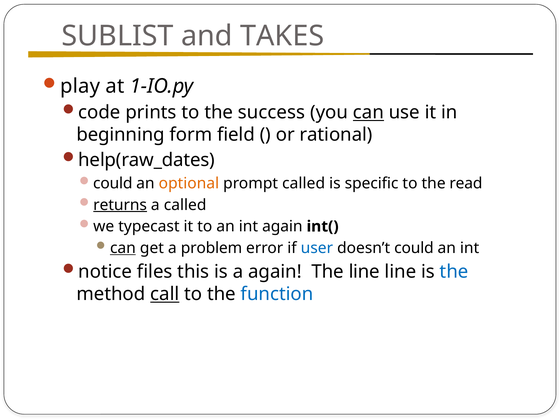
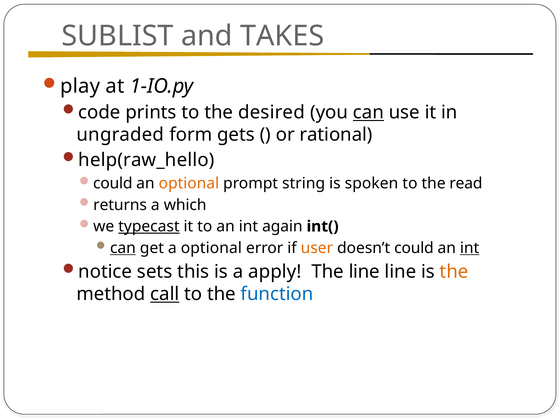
success: success -> desired (272, 112)
beginning: beginning -> ungraded (120, 135)
field: field -> gets (236, 135)
help(raw_dates: help(raw_dates -> help(raw_hello (146, 160)
prompt called: called -> string (304, 183)
specific: specific -> spoken (372, 183)
returns underline: present -> none (120, 205)
a called: called -> which (185, 205)
typecast underline: none -> present (149, 226)
a problem: problem -> optional (211, 248)
user colour: blue -> orange (317, 248)
int underline: none -> present (470, 248)
files: files -> sets (155, 272)
a again: again -> apply (275, 272)
the colour: blue -> orange (454, 272)
